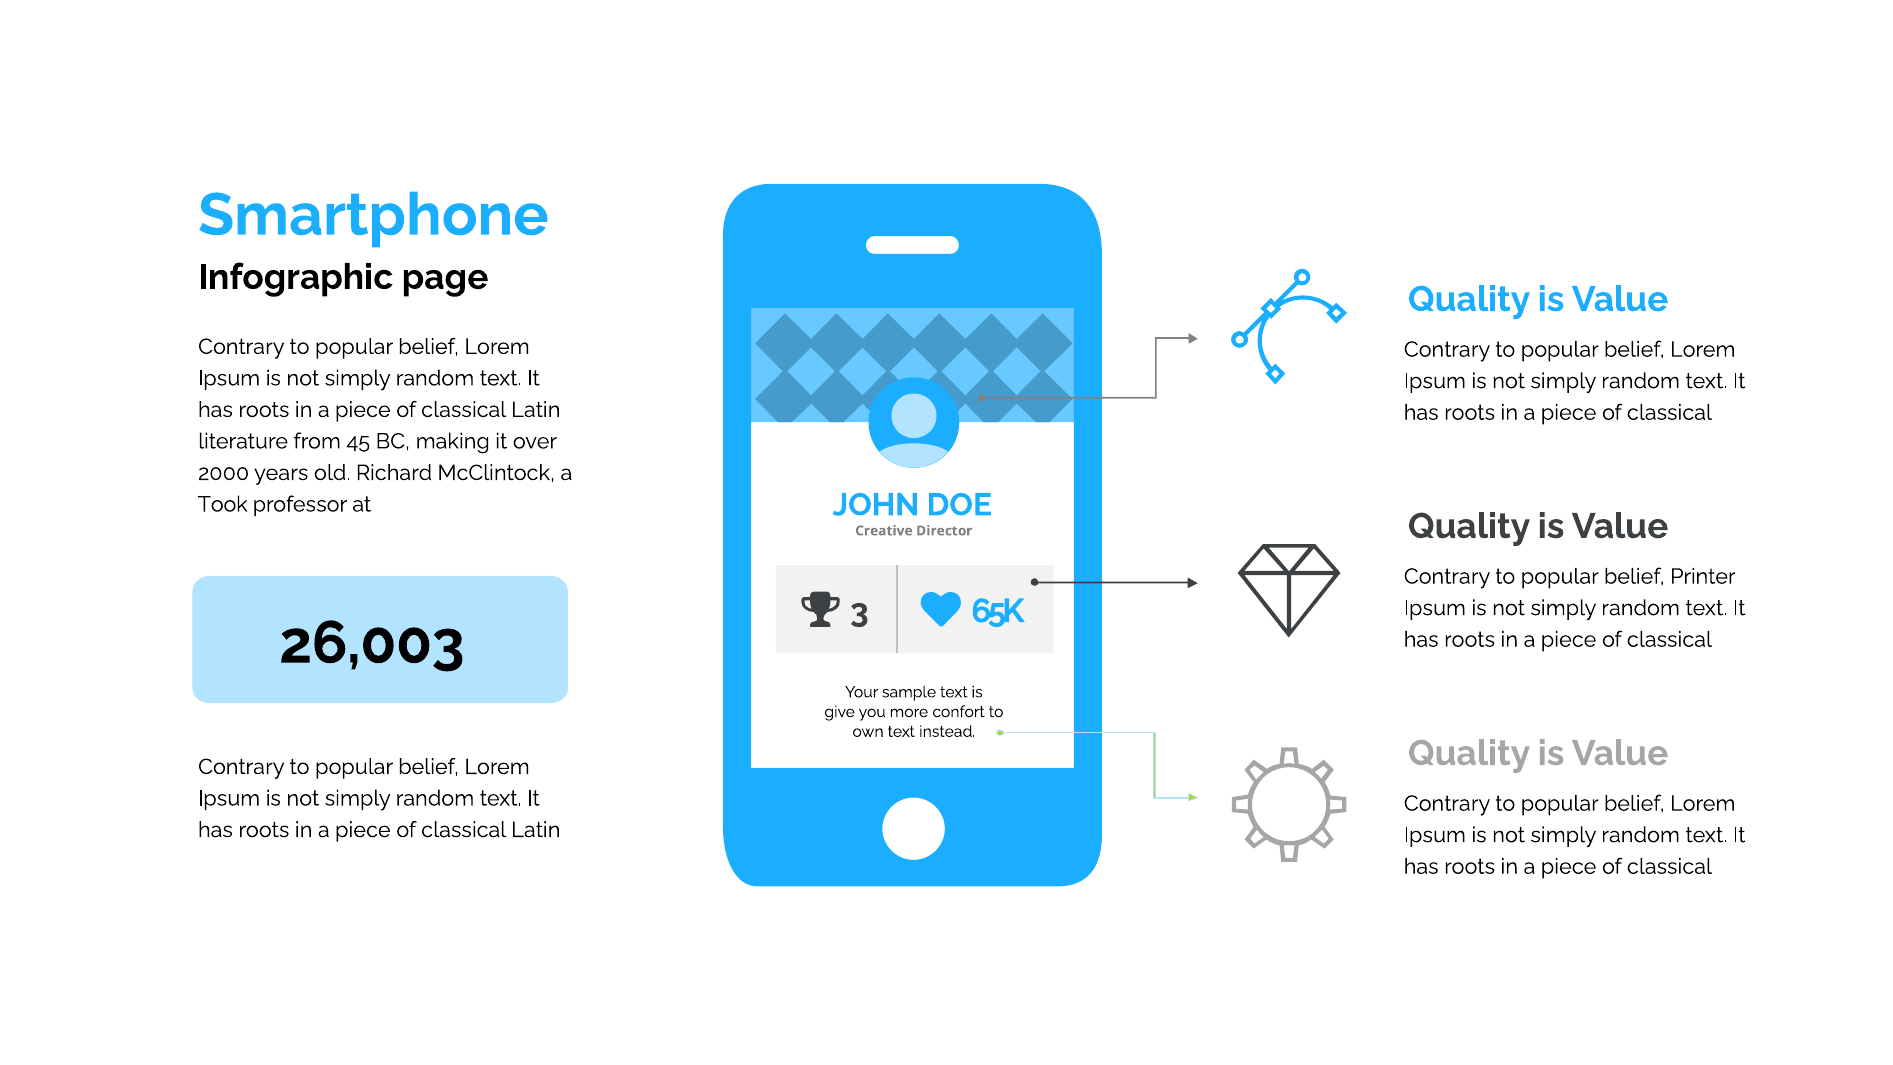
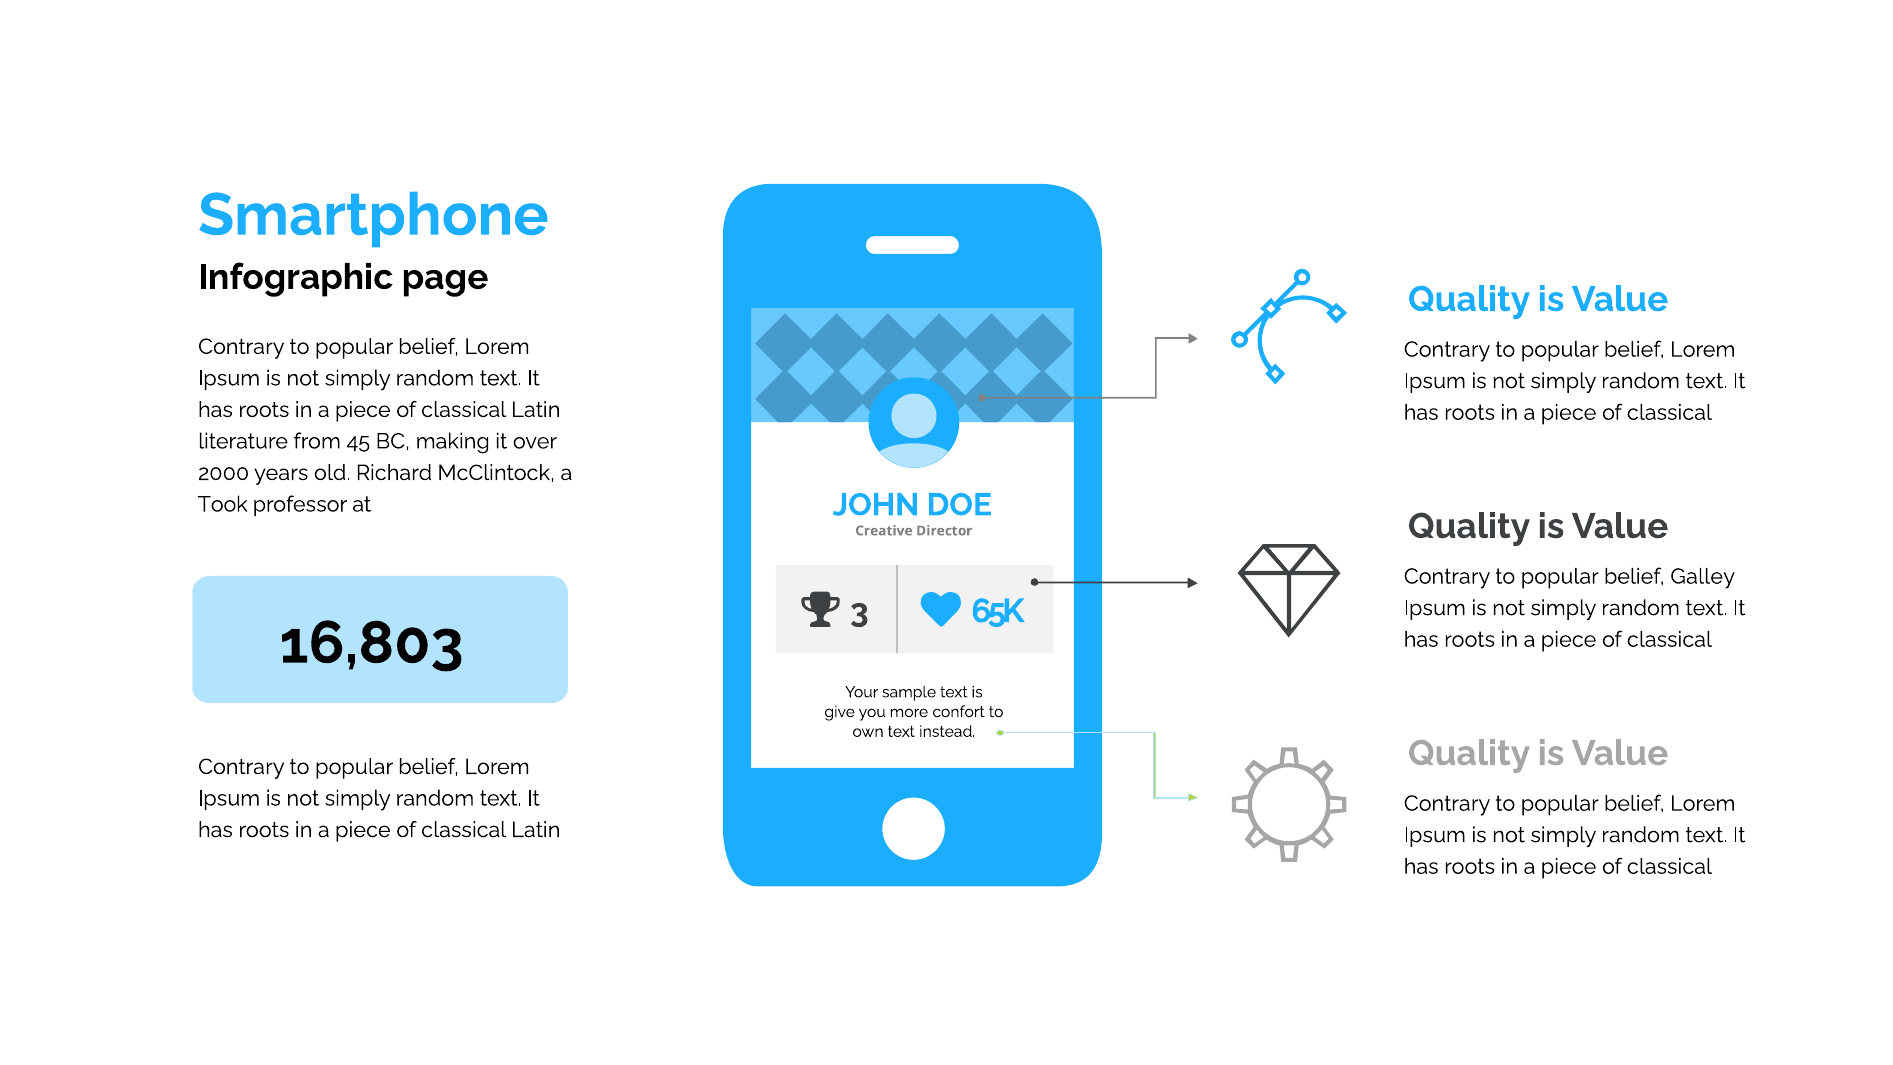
Printer: Printer -> Galley (1703, 576)
26,003: 26,003 -> 16,803 (371, 643)
